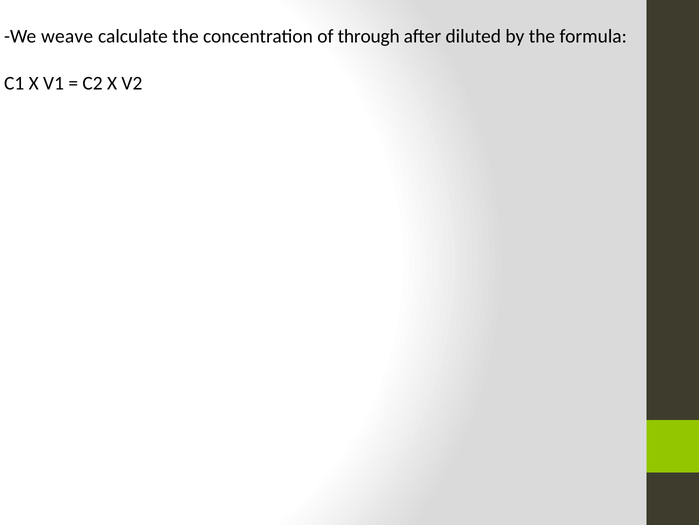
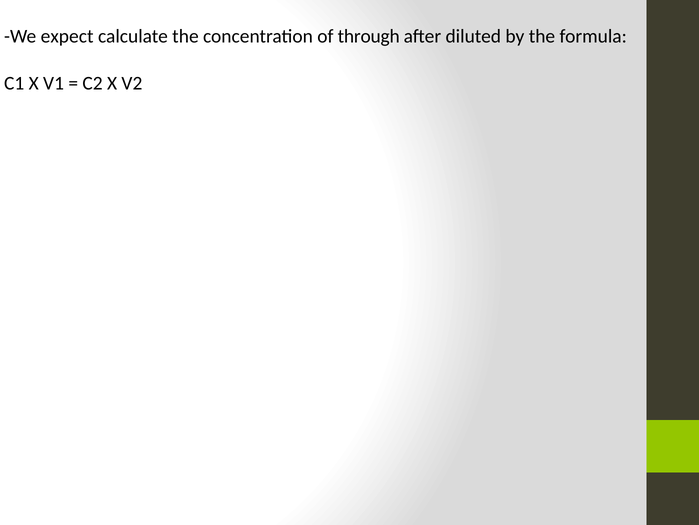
weave: weave -> expect (67, 36)
